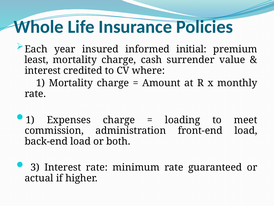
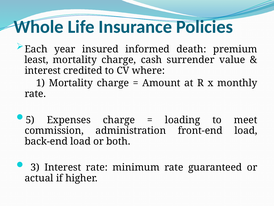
initial: initial -> death (191, 49)
1: 1 -> 5 (30, 120)
